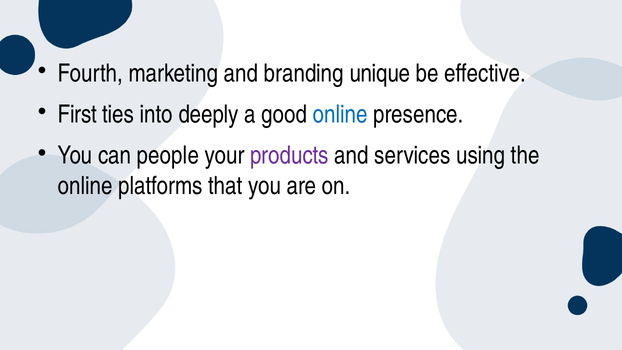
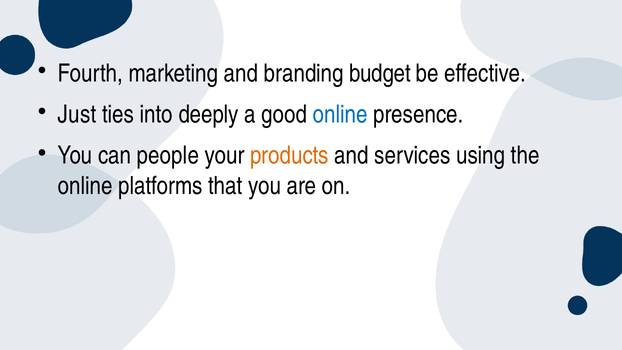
unique: unique -> budget (380, 73)
First: First -> Just (77, 114)
products colour: purple -> orange (289, 156)
